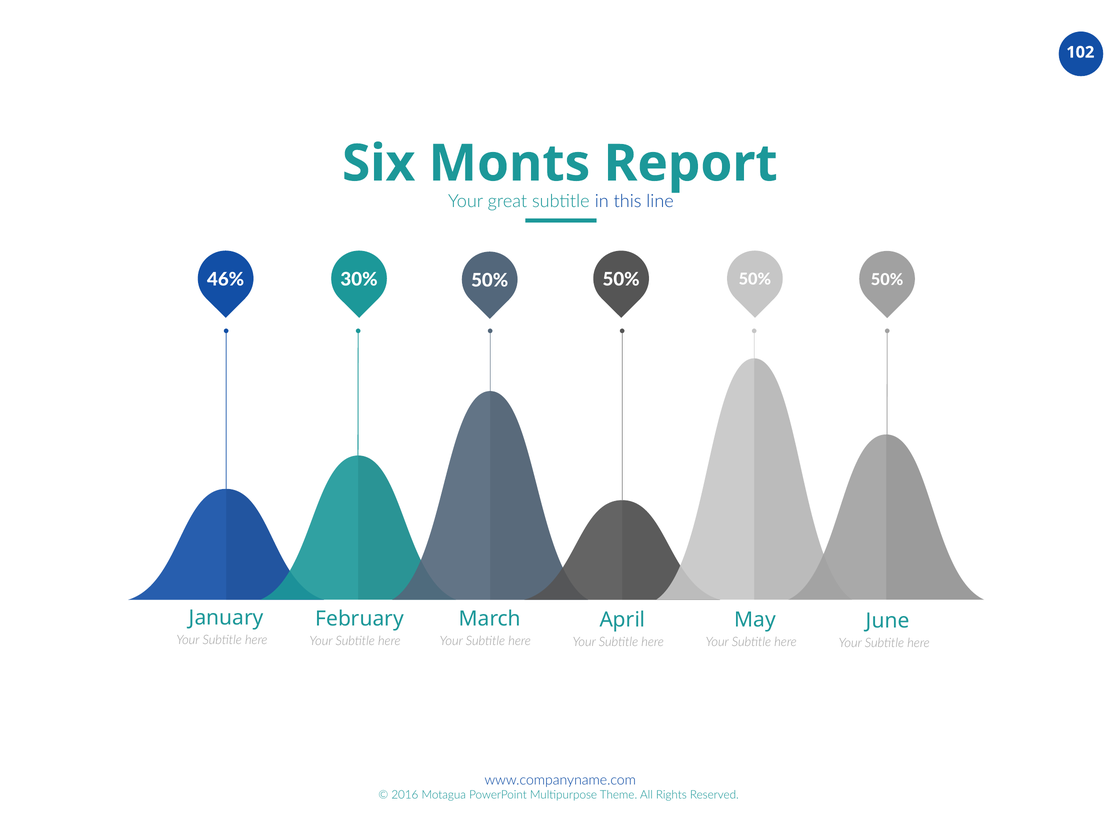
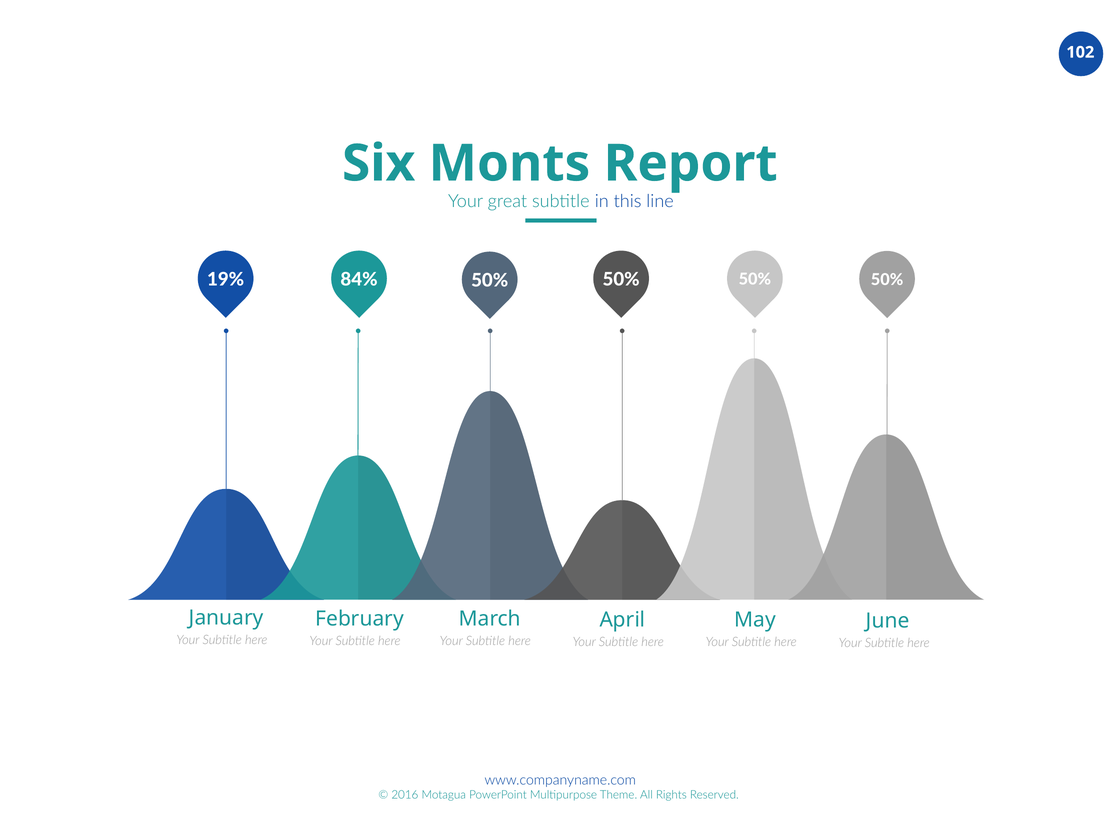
46%: 46% -> 19% (226, 280)
30%: 30% -> 84% (359, 280)
